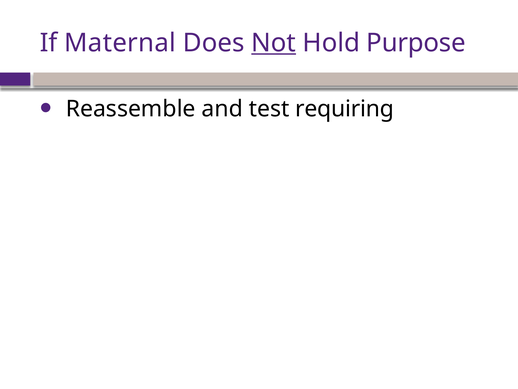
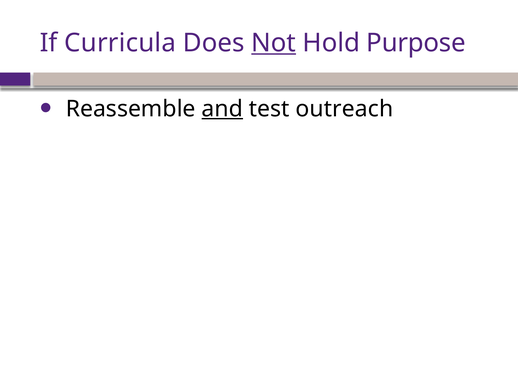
Maternal: Maternal -> Curricula (120, 43)
and underline: none -> present (222, 109)
requiring: requiring -> outreach (344, 109)
